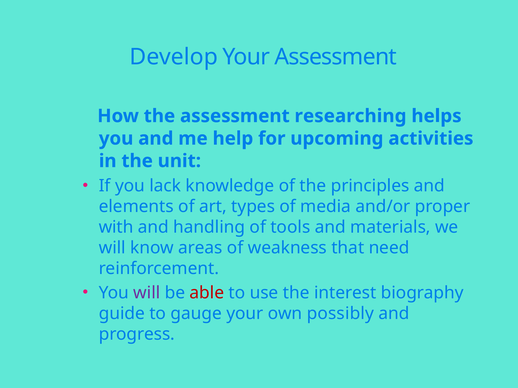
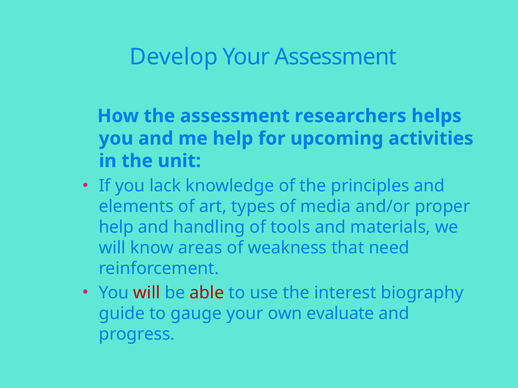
researching: researching -> researchers (350, 116)
with: with -> help (116, 228)
will colour: purple -> red (147, 293)
possibly: possibly -> evaluate (340, 314)
